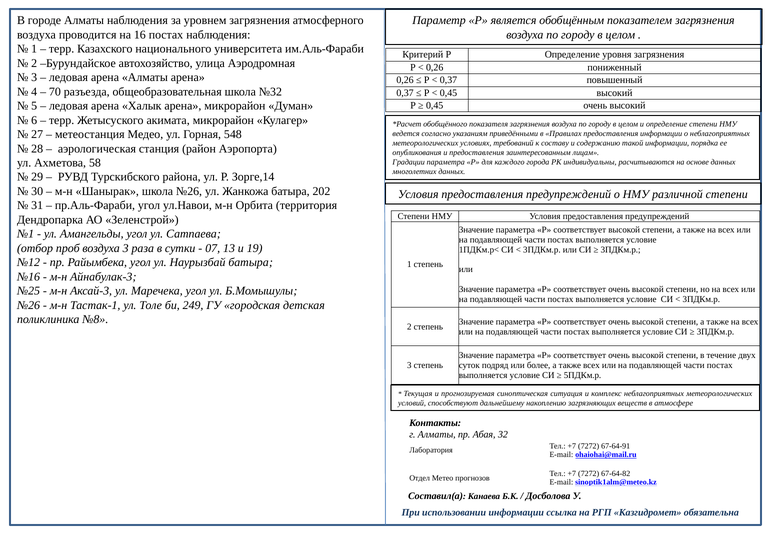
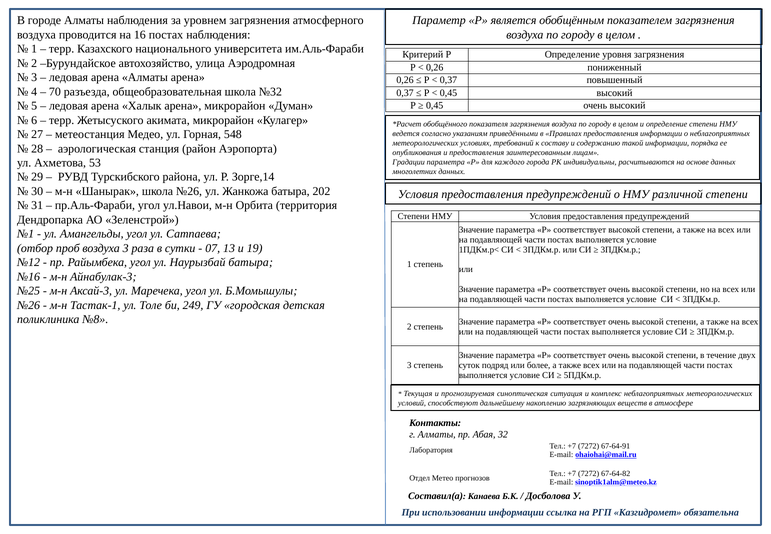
58: 58 -> 53 (95, 163)
